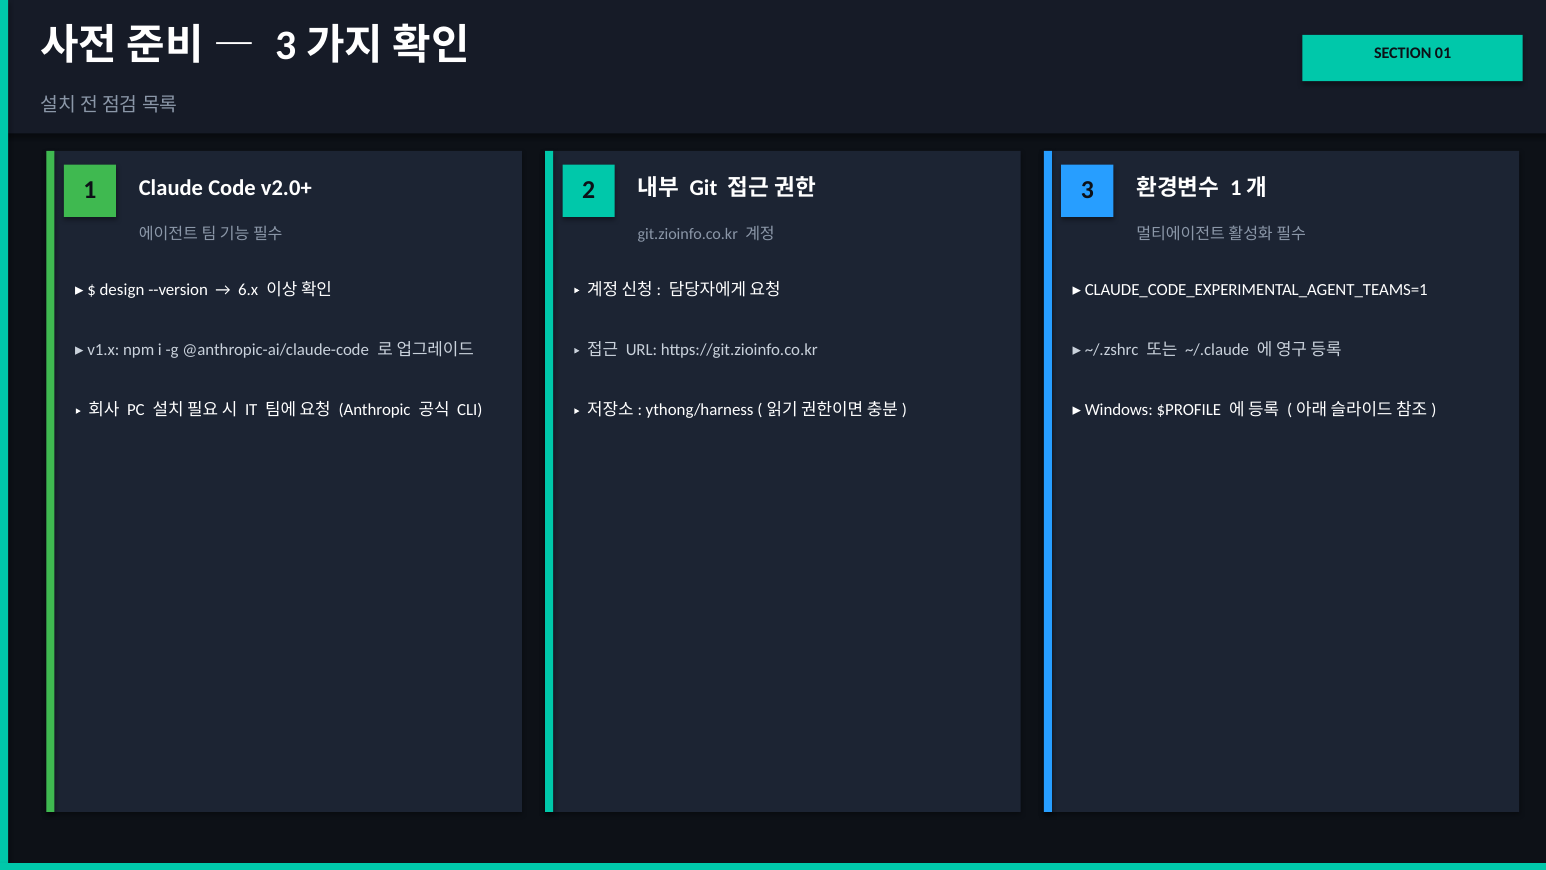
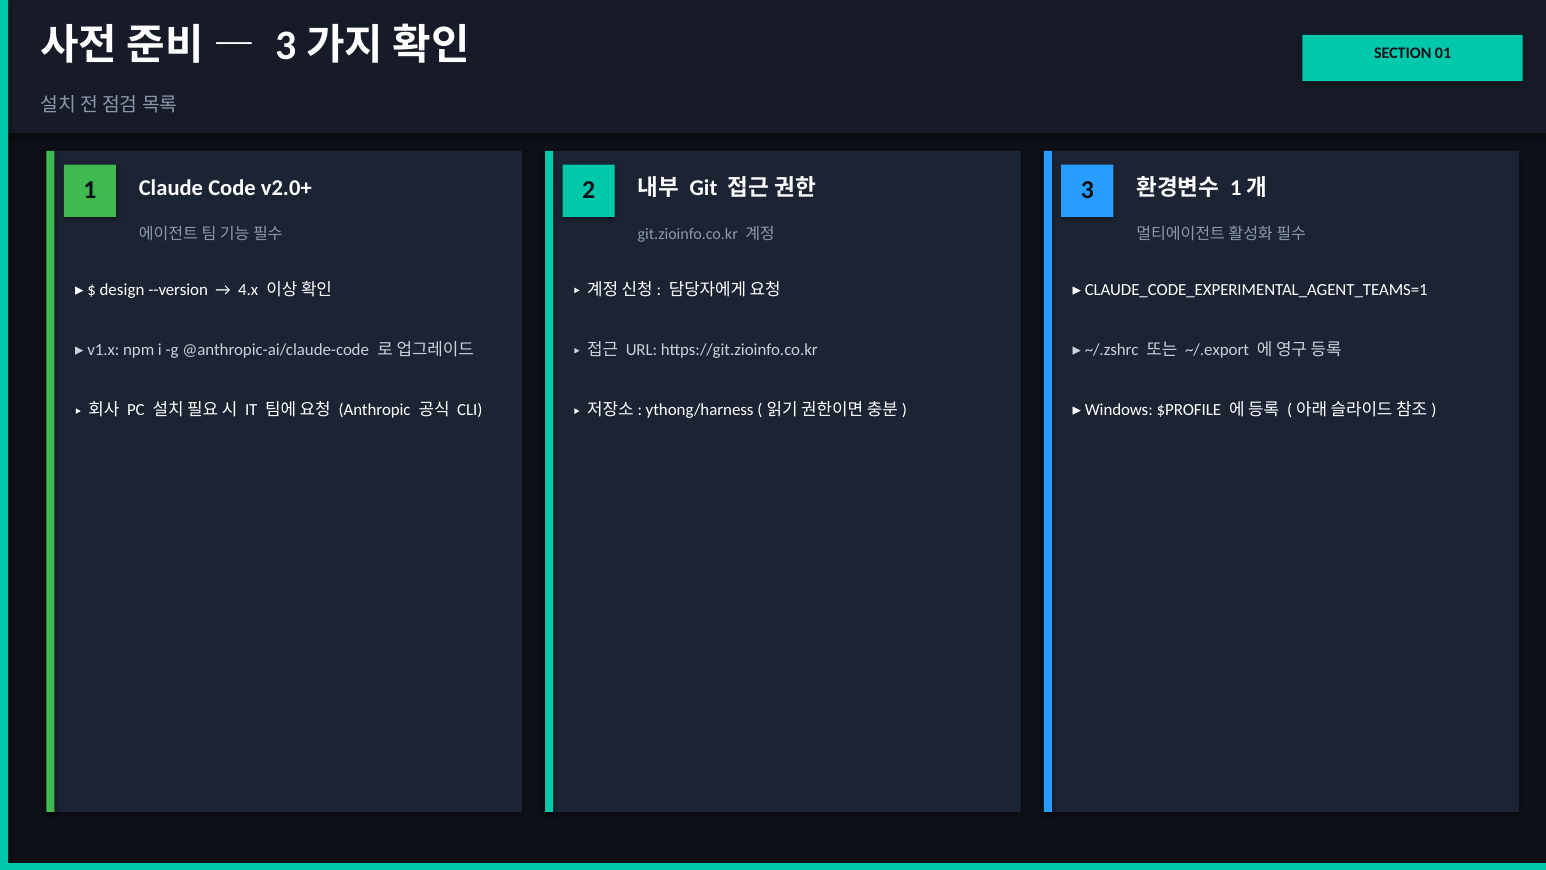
6.x: 6.x -> 4.x (248, 290)
~/.claude: ~/.claude -> ~/.export (1217, 350)
